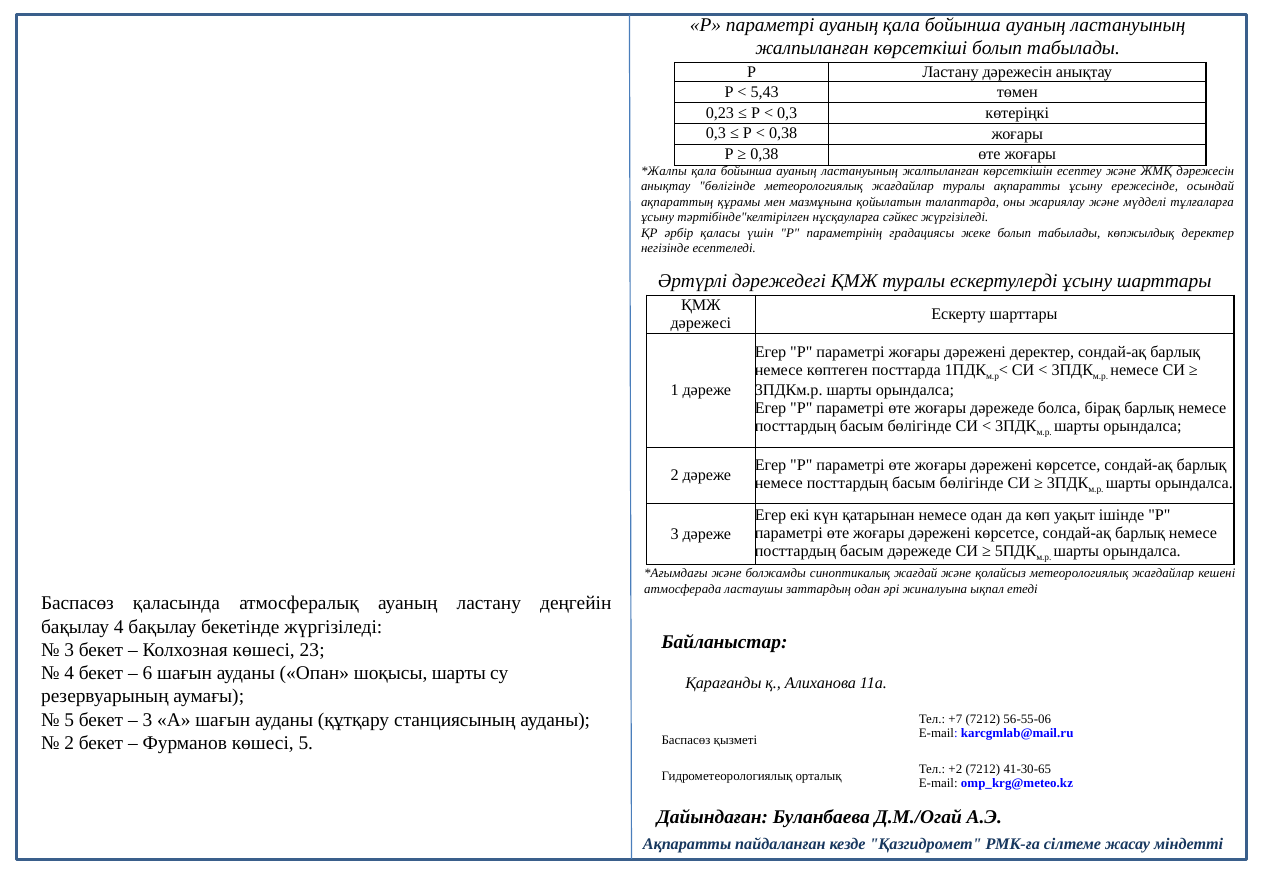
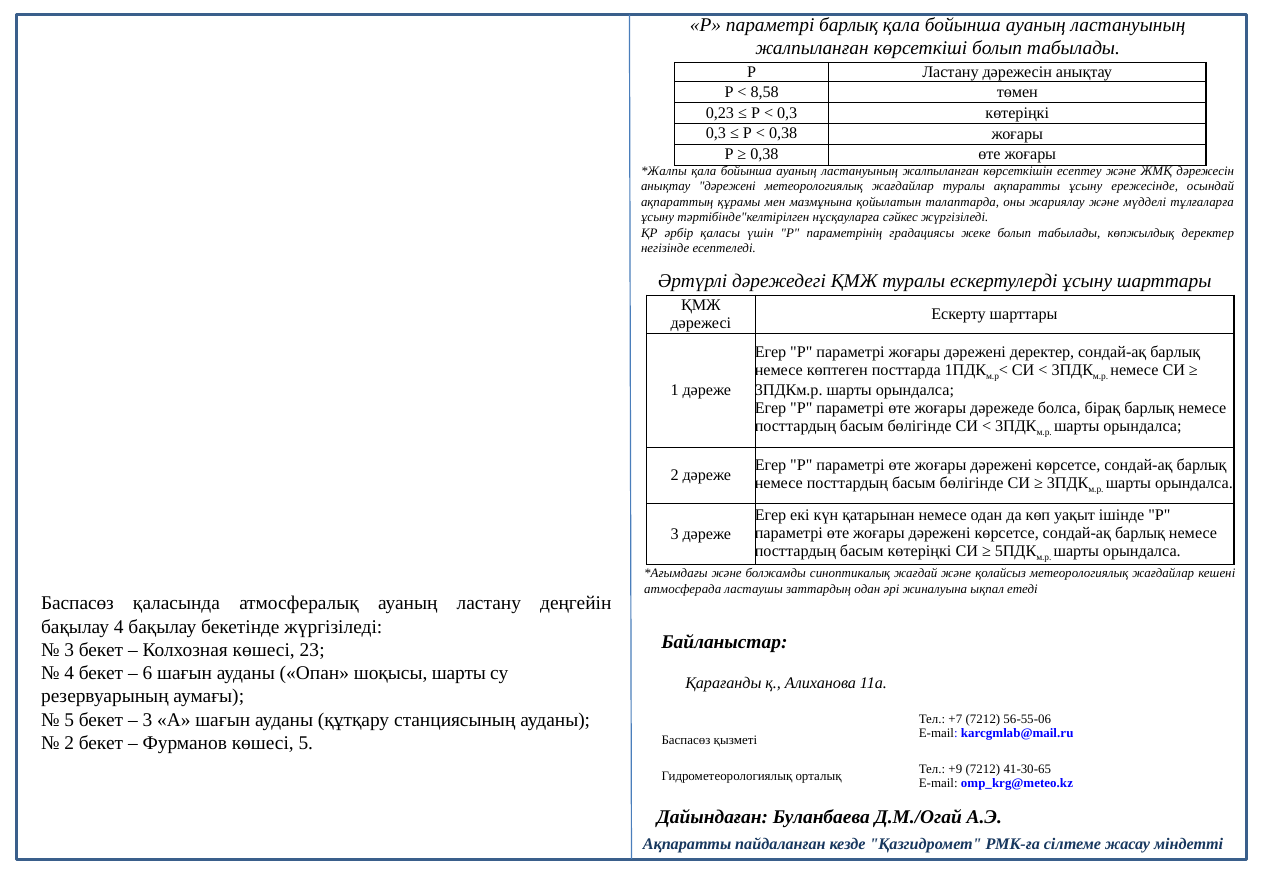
параметрі ауаның: ауаның -> барлық (849, 25)
5,43: 5,43 -> 8,58 (765, 92)
анықтау бөлігінде: бөлігінде -> дәрежені (728, 187)
басым дәрежеде: дәрежеде -> көтеріңкі (919, 551)
+2: +2 -> +9 (955, 770)
